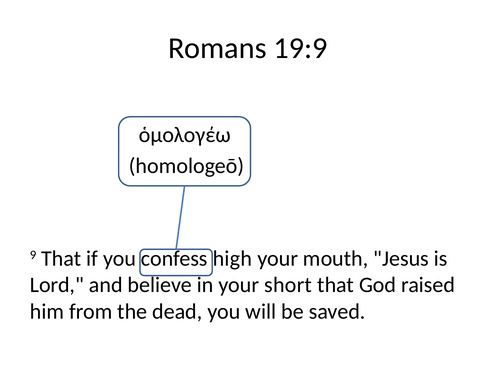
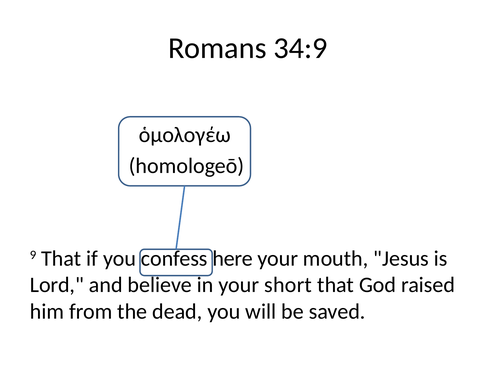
19:9: 19:9 -> 34:9 (300, 48)
high: high -> here (233, 259)
